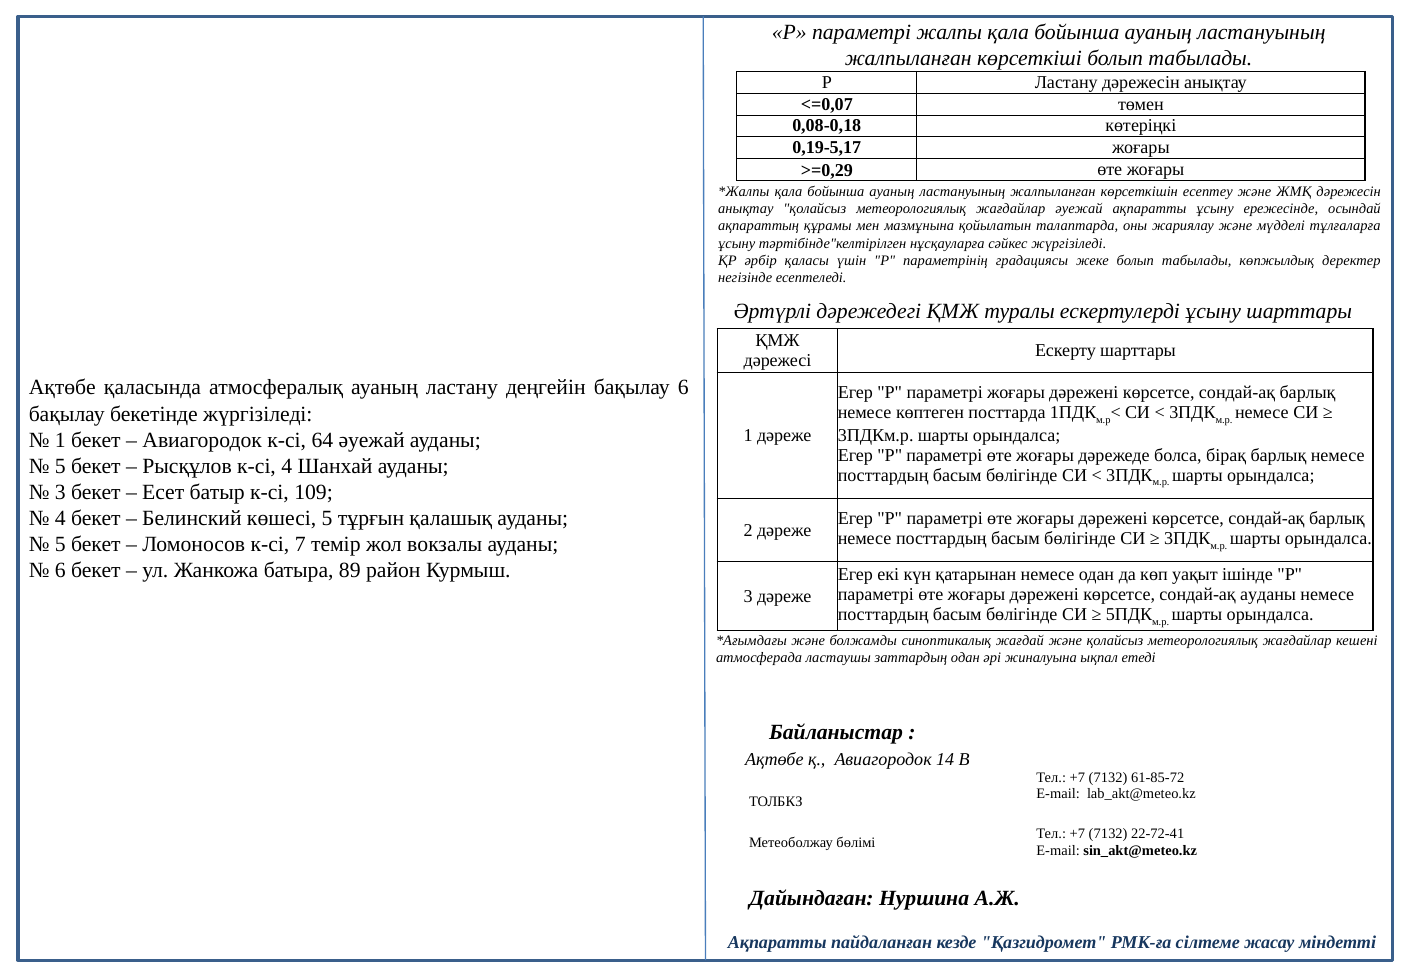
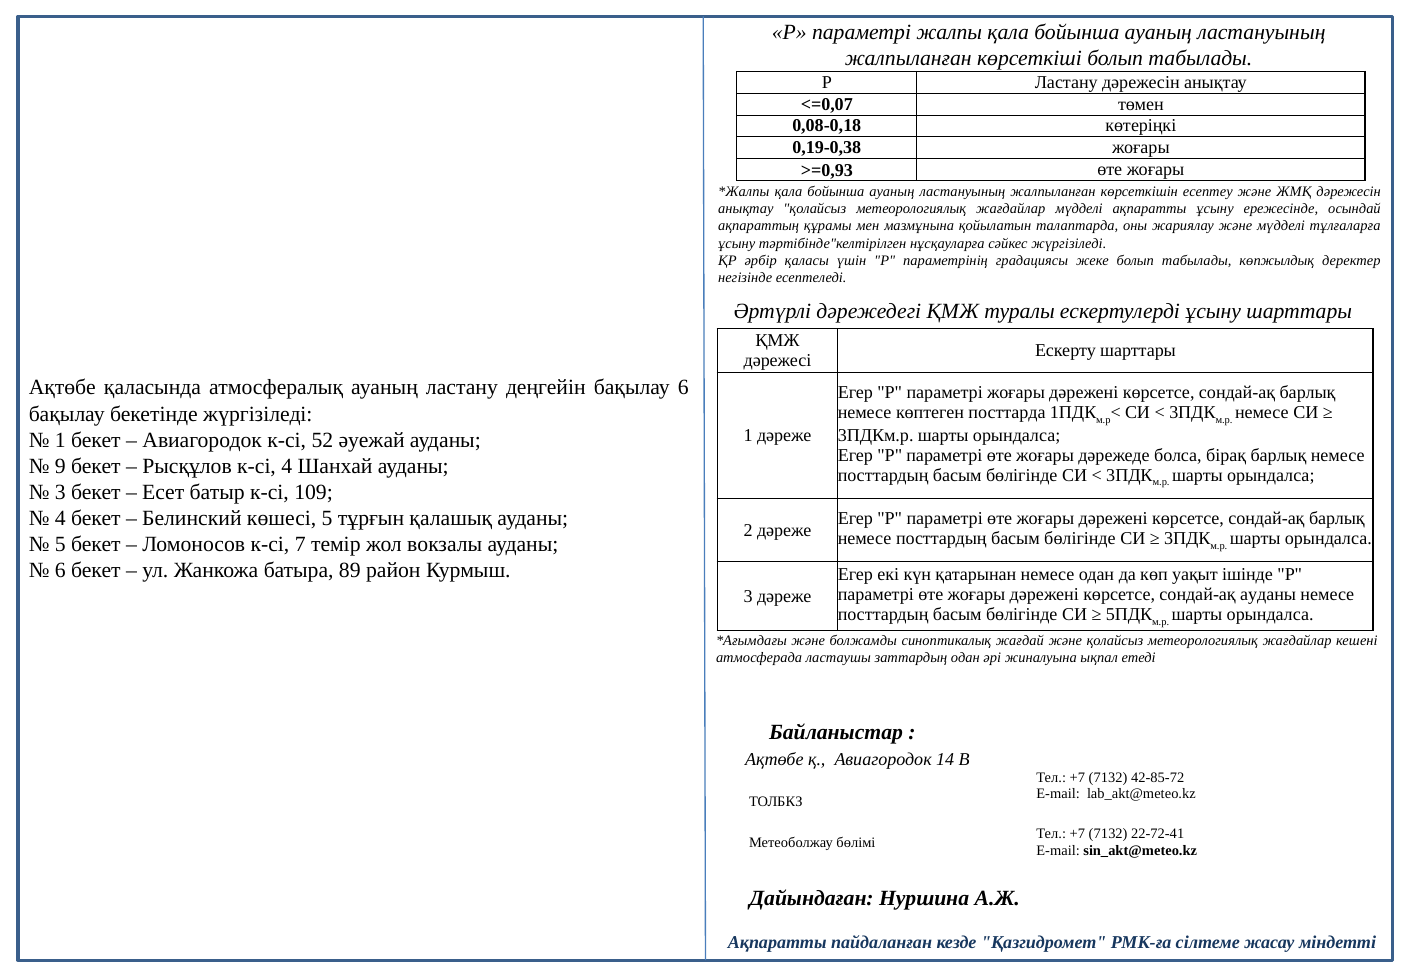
0,19-5,17: 0,19-5,17 -> 0,19-0,38 (827, 148)
>=0,29: >=0,29 -> >=0,93 (827, 170)
жағдайлар әуежай: әуежай -> мүдделі (1079, 209)
64: 64 -> 52 (322, 440)
5: 5 -> 9 (60, 466)
61-85-72: 61-85-72 -> 42-85-72 (1158, 778)
